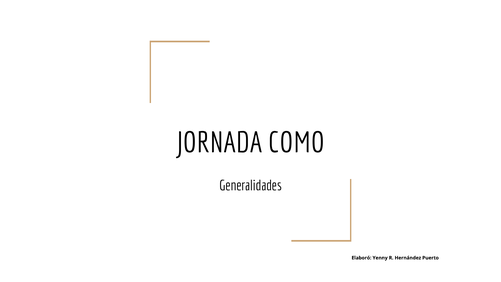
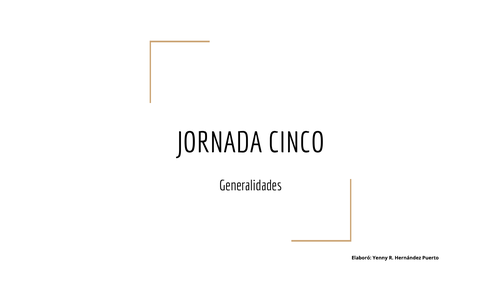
COMO: COMO -> CINCO (297, 143)
